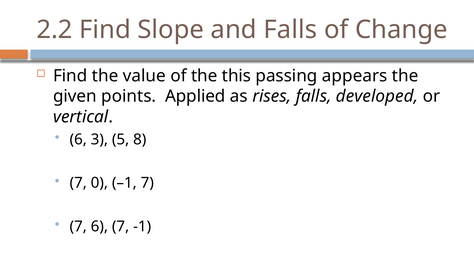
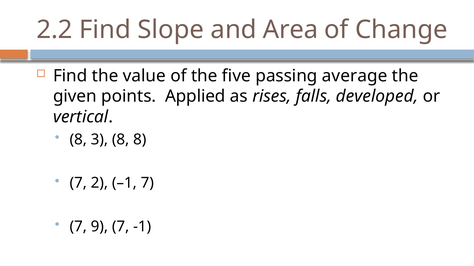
and Falls: Falls -> Area (291, 30)
this: this -> five (236, 76)
appears: appears -> average (355, 76)
6: 6 -> 8 (78, 140)
3 5: 5 -> 8 (121, 140)
0: 0 -> 2 (99, 183)
7 6: 6 -> 9 (99, 227)
